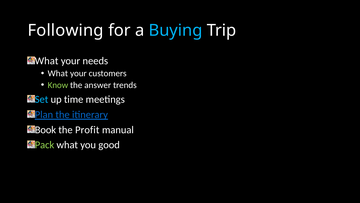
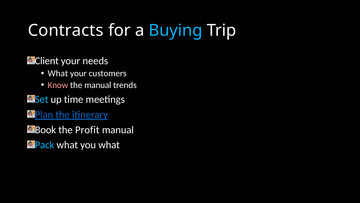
Following: Following -> Contracts (66, 30)
What: What -> Client (47, 61)
Know colour: light green -> pink (58, 85)
the answer: answer -> manual (98, 85)
Pack colour: light green -> light blue (45, 145)
you good: good -> what (109, 145)
